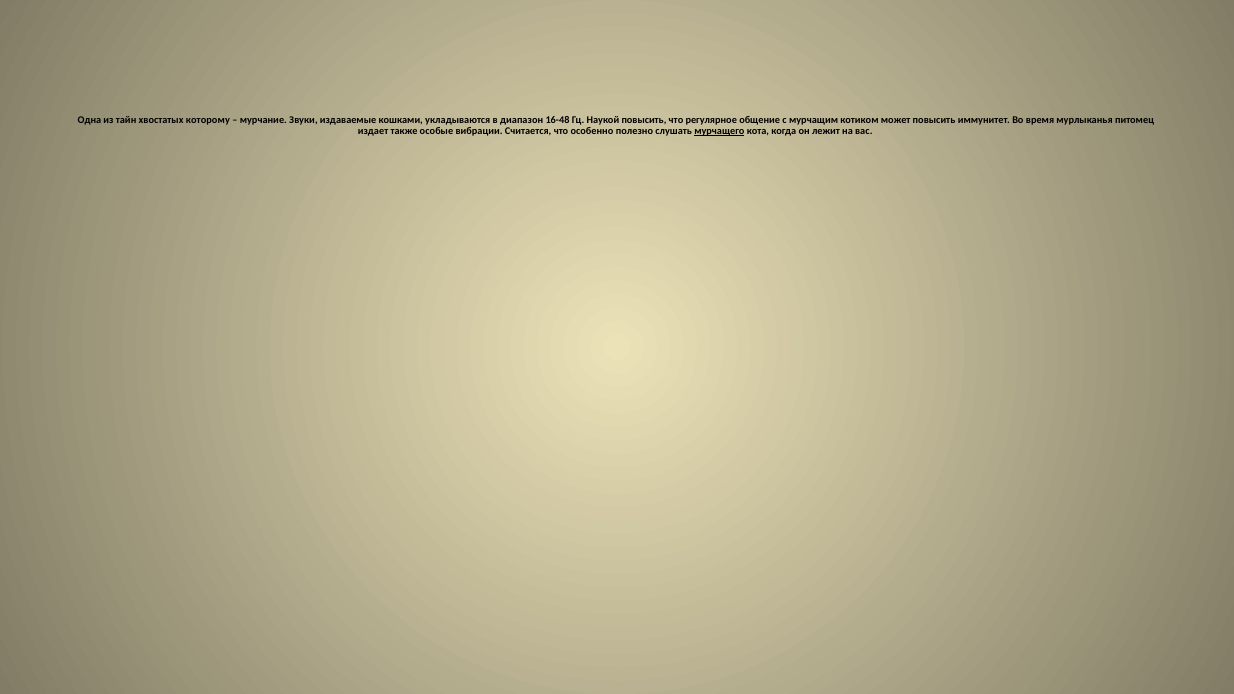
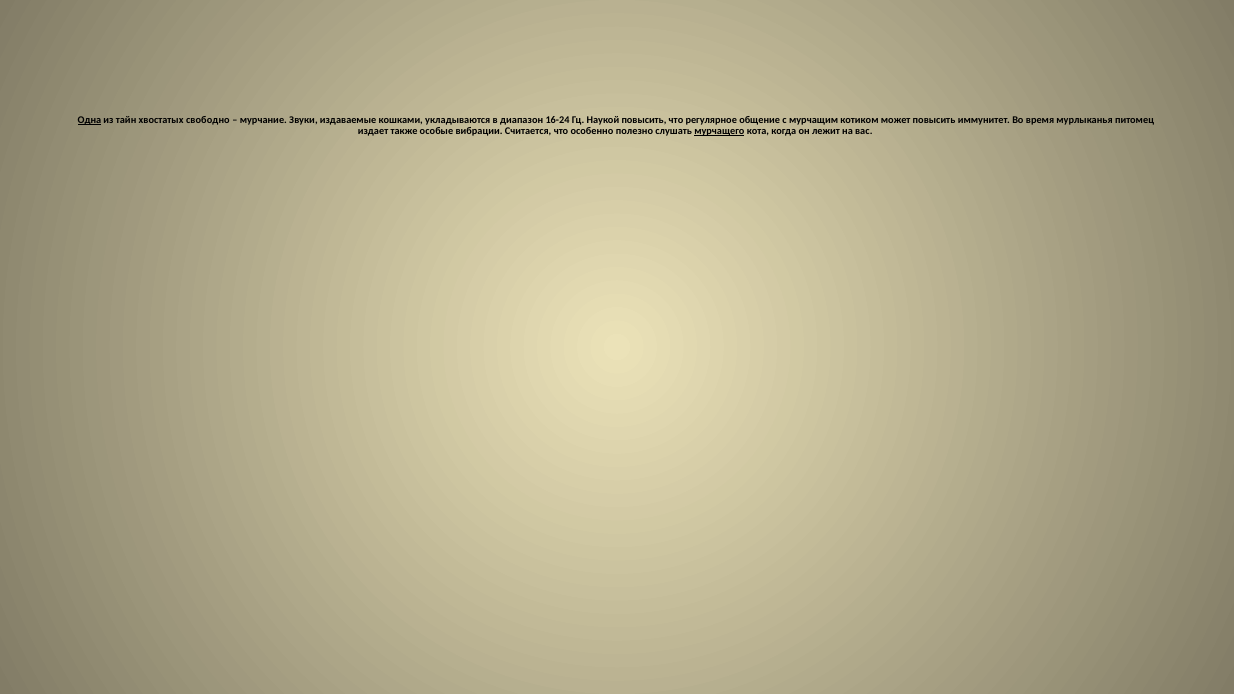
Одна underline: none -> present (89, 120)
которому: которому -> свободно (208, 120)
16-48: 16-48 -> 16-24 (558, 120)
